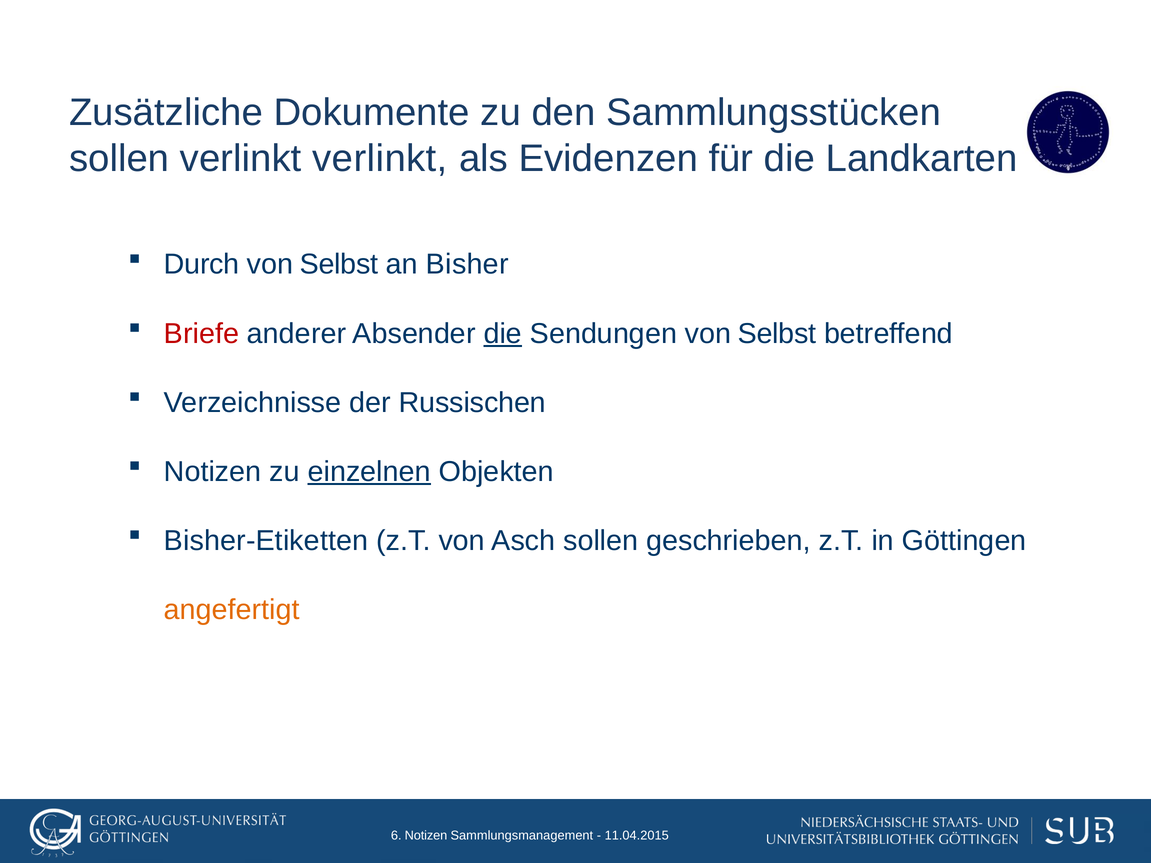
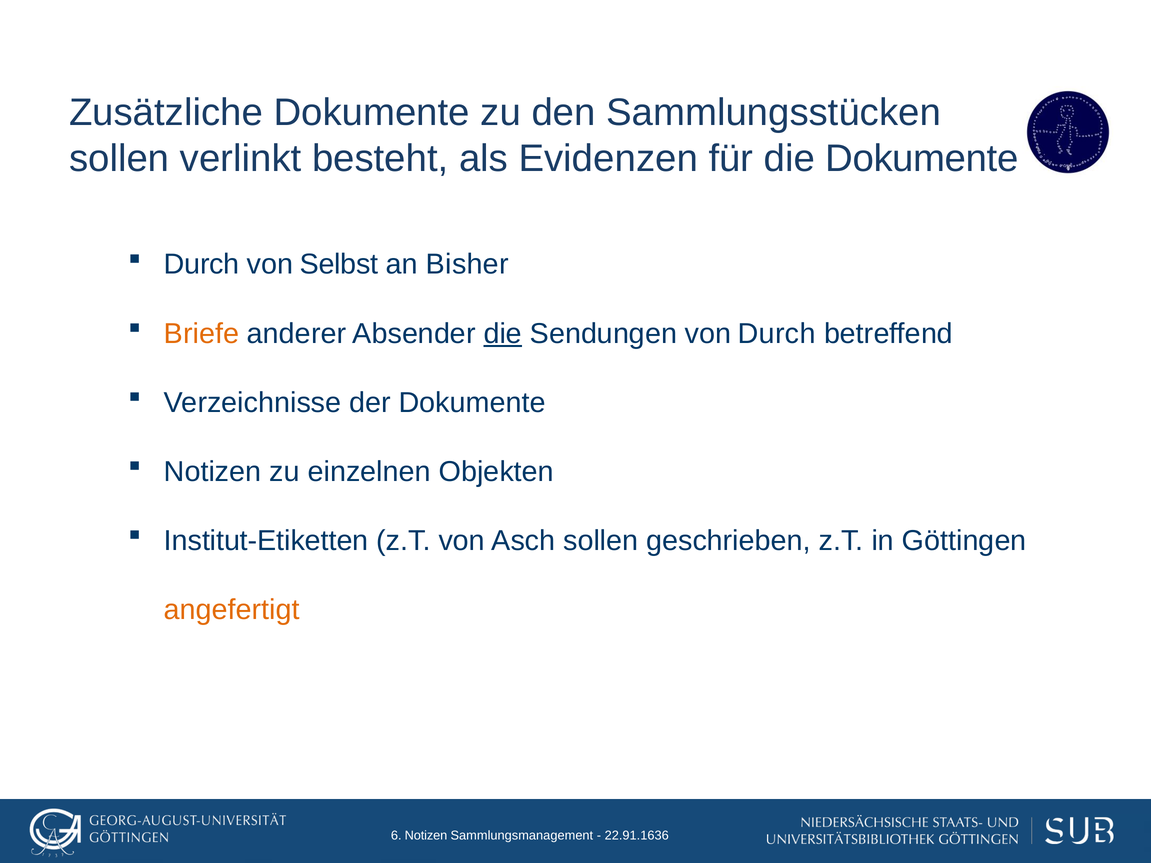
verlinkt verlinkt: verlinkt -> besteht (380, 158)
die Landkarten: Landkarten -> Dokumente (922, 158)
Briefe colour: red -> orange (202, 334)
Sendungen von Selbst: Selbst -> Durch (777, 334)
der Russischen: Russischen -> Dokumente (472, 403)
einzelnen underline: present -> none (369, 472)
Bisher-Etiketten: Bisher-Etiketten -> Institut-Etiketten (266, 541)
11.04.2015: 11.04.2015 -> 22.91.1636 (637, 836)
